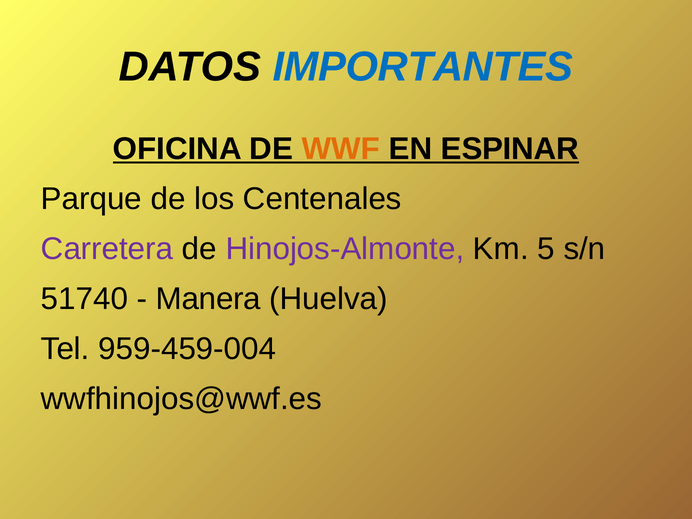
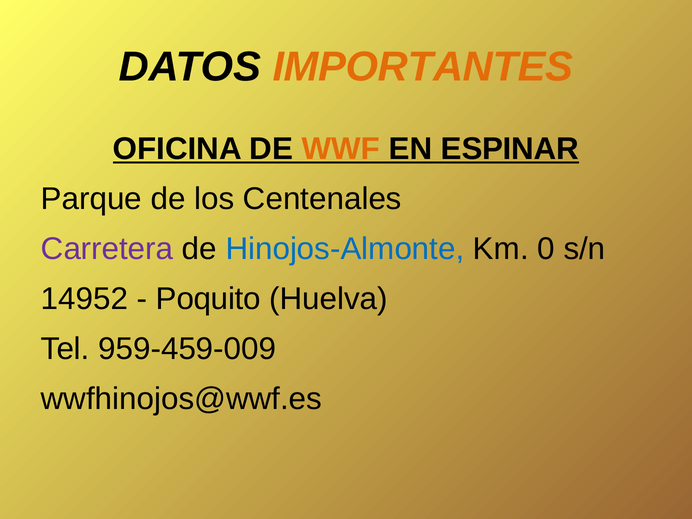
IMPORTANTES colour: blue -> orange (423, 67)
Hinojos-Almonte colour: purple -> blue (345, 249)
5: 5 -> 0 (546, 249)
51740: 51740 -> 14952 (84, 299)
Manera: Manera -> Poquito (208, 299)
959-459-004: 959-459-004 -> 959-459-009 (187, 349)
